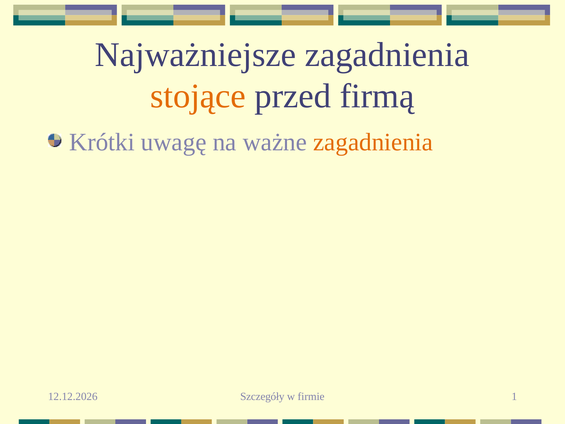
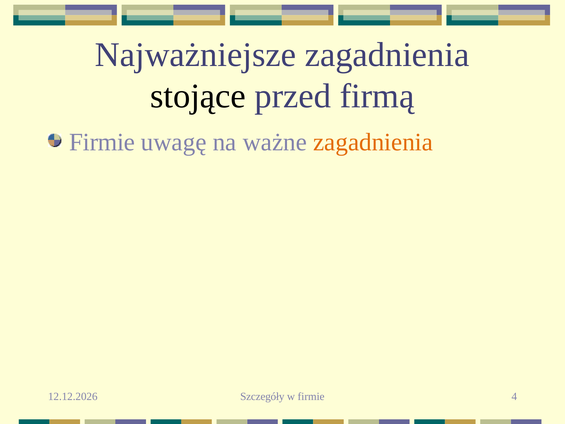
stojące colour: orange -> black (198, 96)
Krótki: Krótki -> Firmie (102, 142)
1: 1 -> 4 (514, 396)
